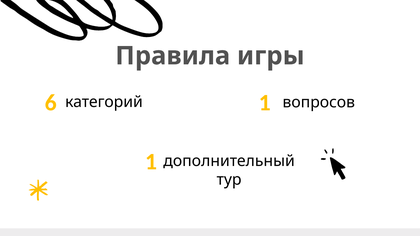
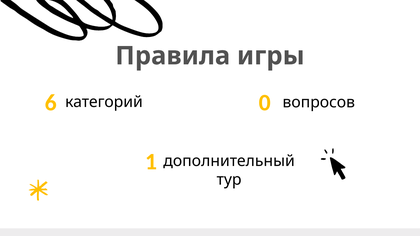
6 1: 1 -> 0 (265, 103)
